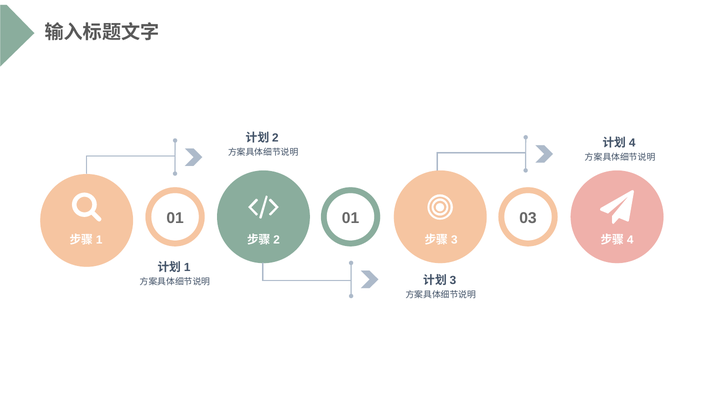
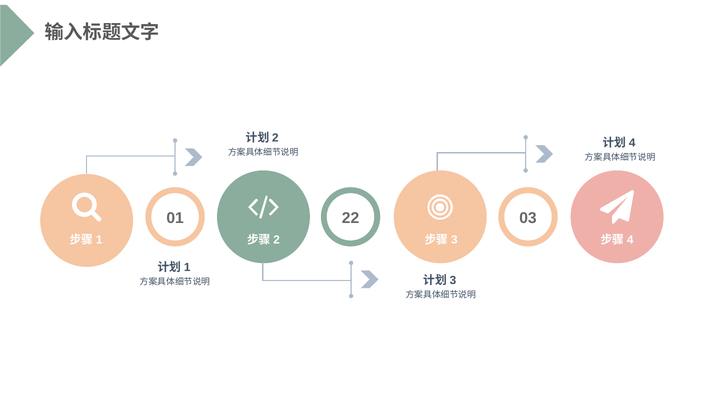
01 01: 01 -> 22 (351, 218)
